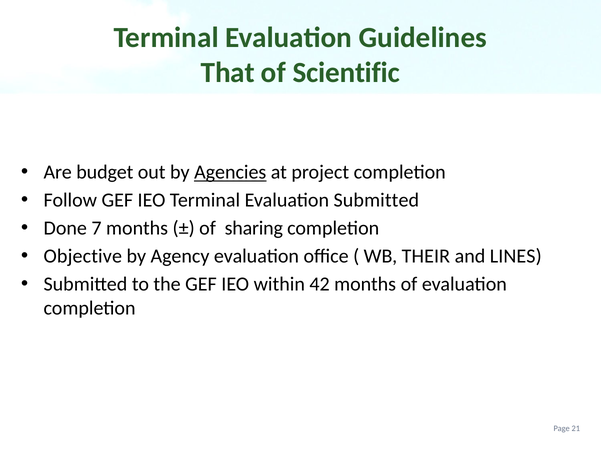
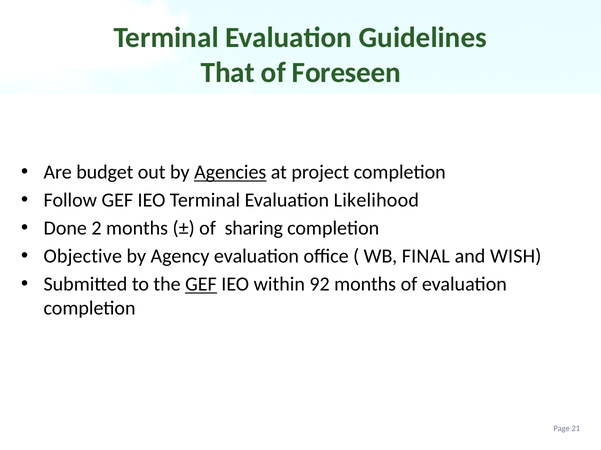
Scientific: Scientific -> Foreseen (346, 73)
Evaluation Submitted: Submitted -> Likelihood (376, 201)
7: 7 -> 2 (97, 229)
THEIR: THEIR -> FINAL (426, 257)
LINES: LINES -> WISH (516, 257)
GEF underline: none -> present (201, 285)
42: 42 -> 92 (320, 285)
